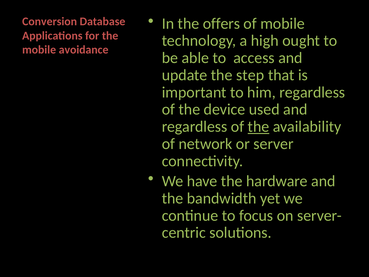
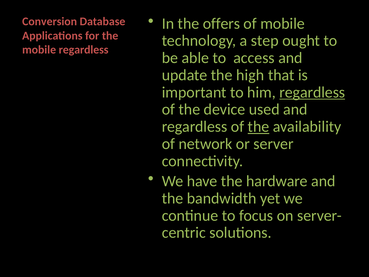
high: high -> step (265, 41)
mobile avoidance: avoidance -> regardless (84, 50)
step: step -> high (250, 75)
regardless underline: none -> present (312, 92)
